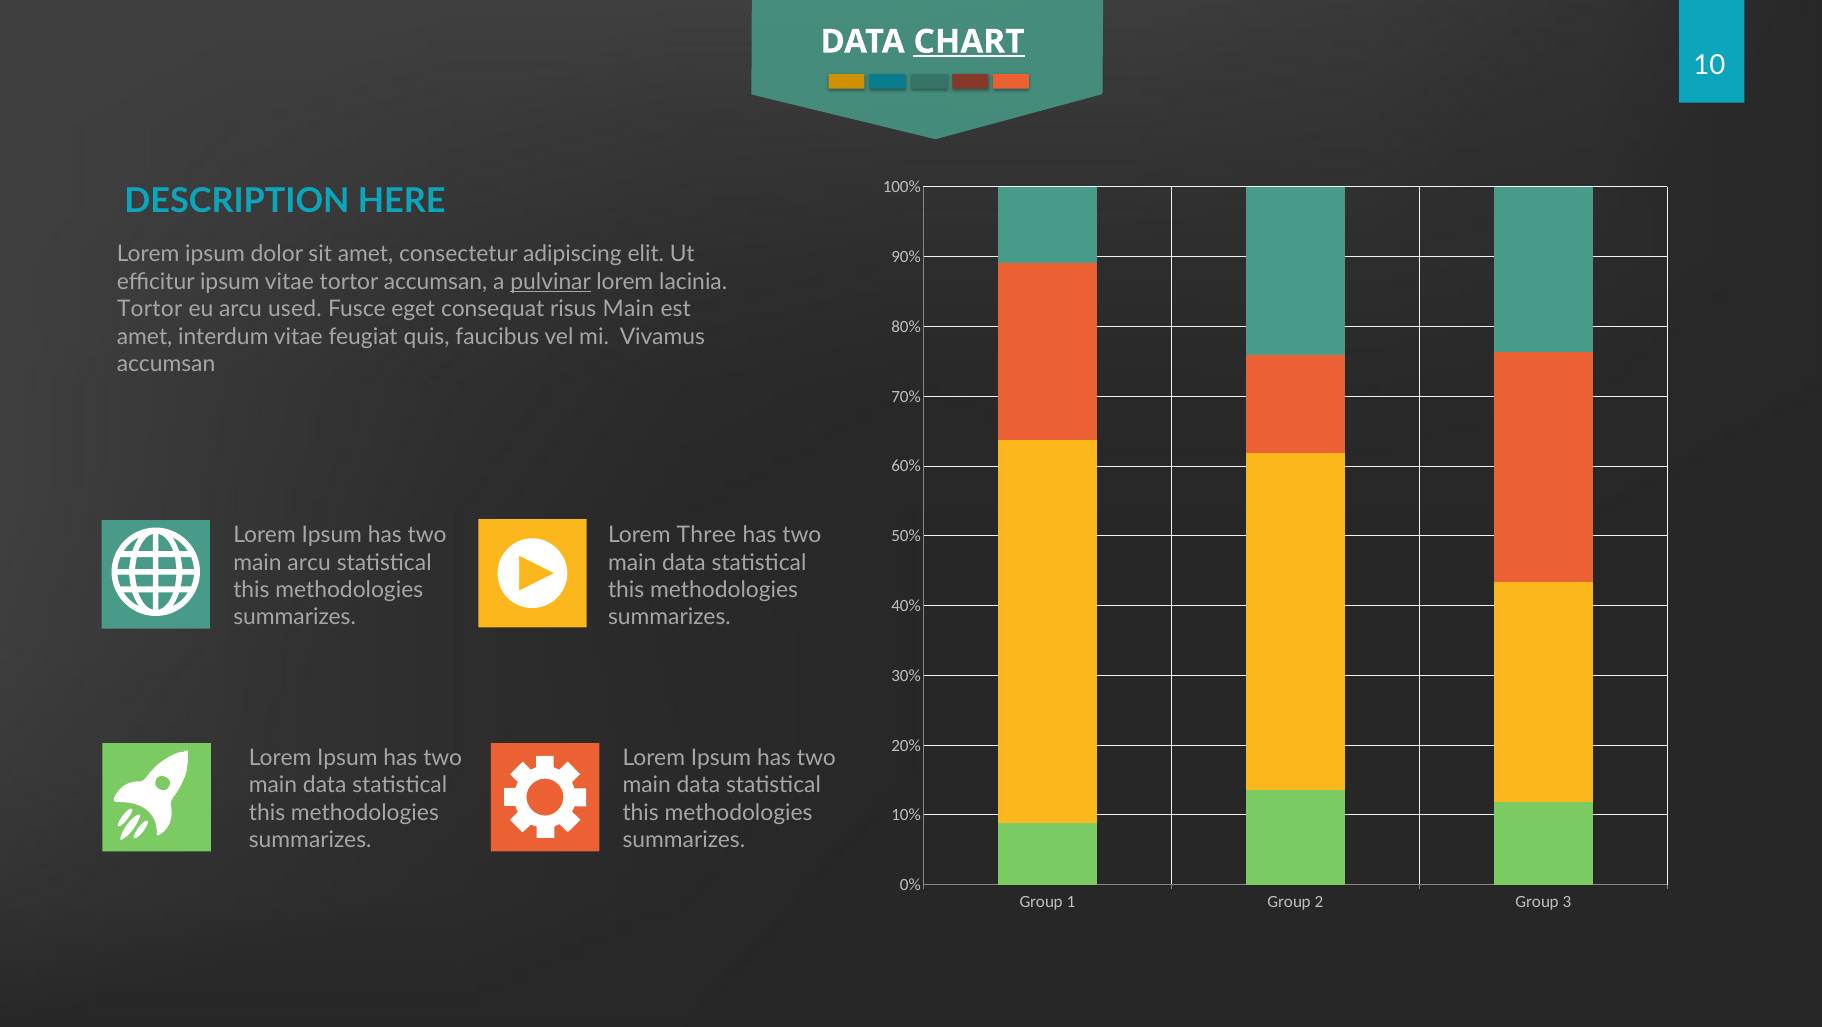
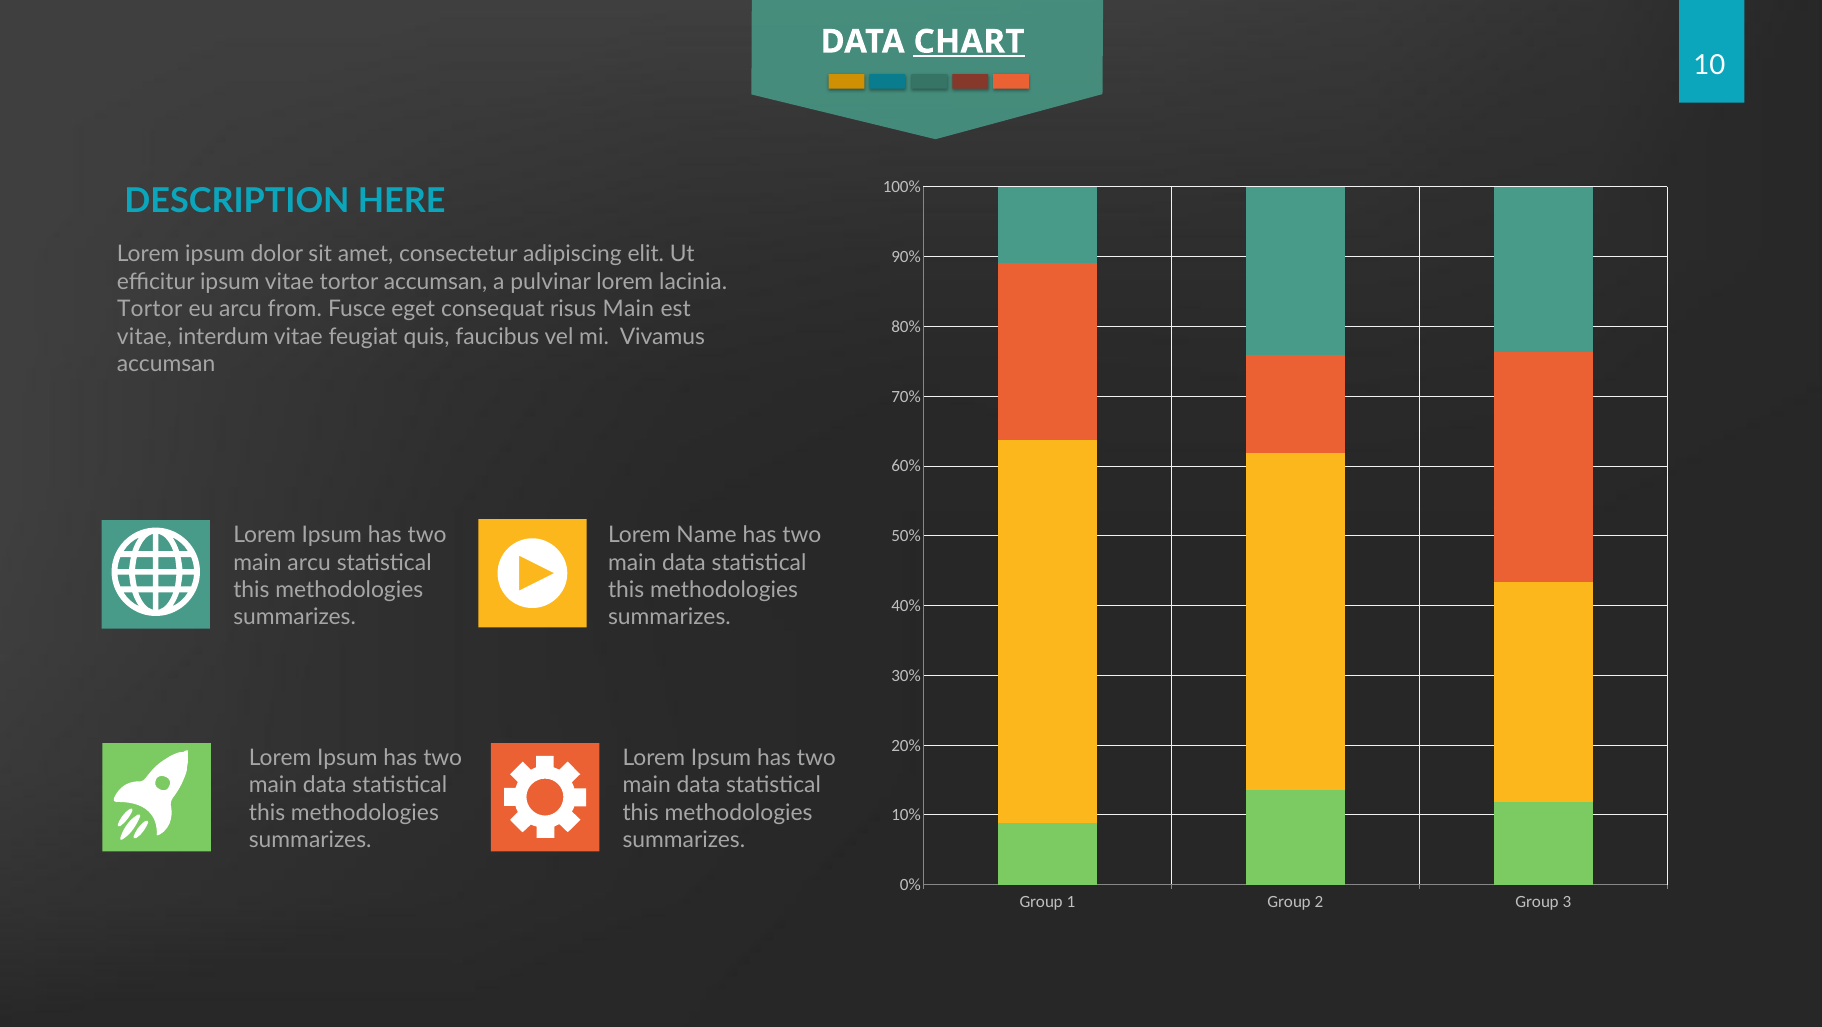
pulvinar underline: present -> none (551, 282)
used: used -> from (295, 309)
amet: amet -> vitae (144, 337)
Three: Three -> Name (706, 535)
